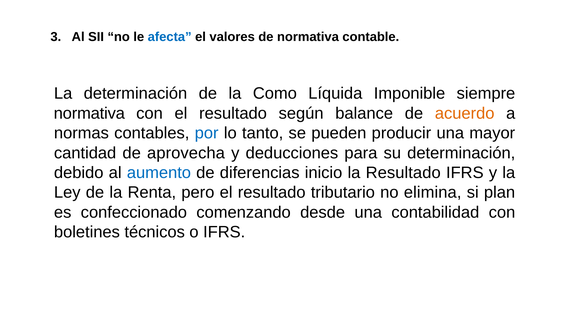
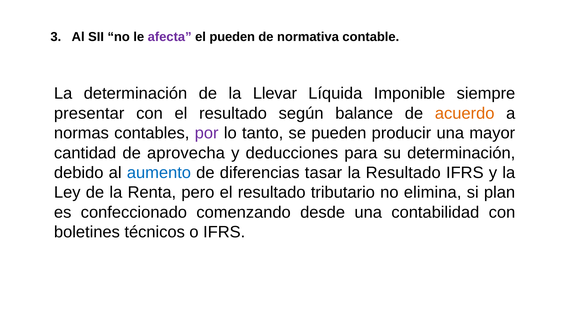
afecta colour: blue -> purple (170, 37)
el valores: valores -> pueden (232, 37)
Como: Como -> Llevar (275, 94)
normativa: normativa -> presentar (89, 113)
por colour: blue -> purple (207, 133)
inicio: inicio -> tasar (323, 173)
